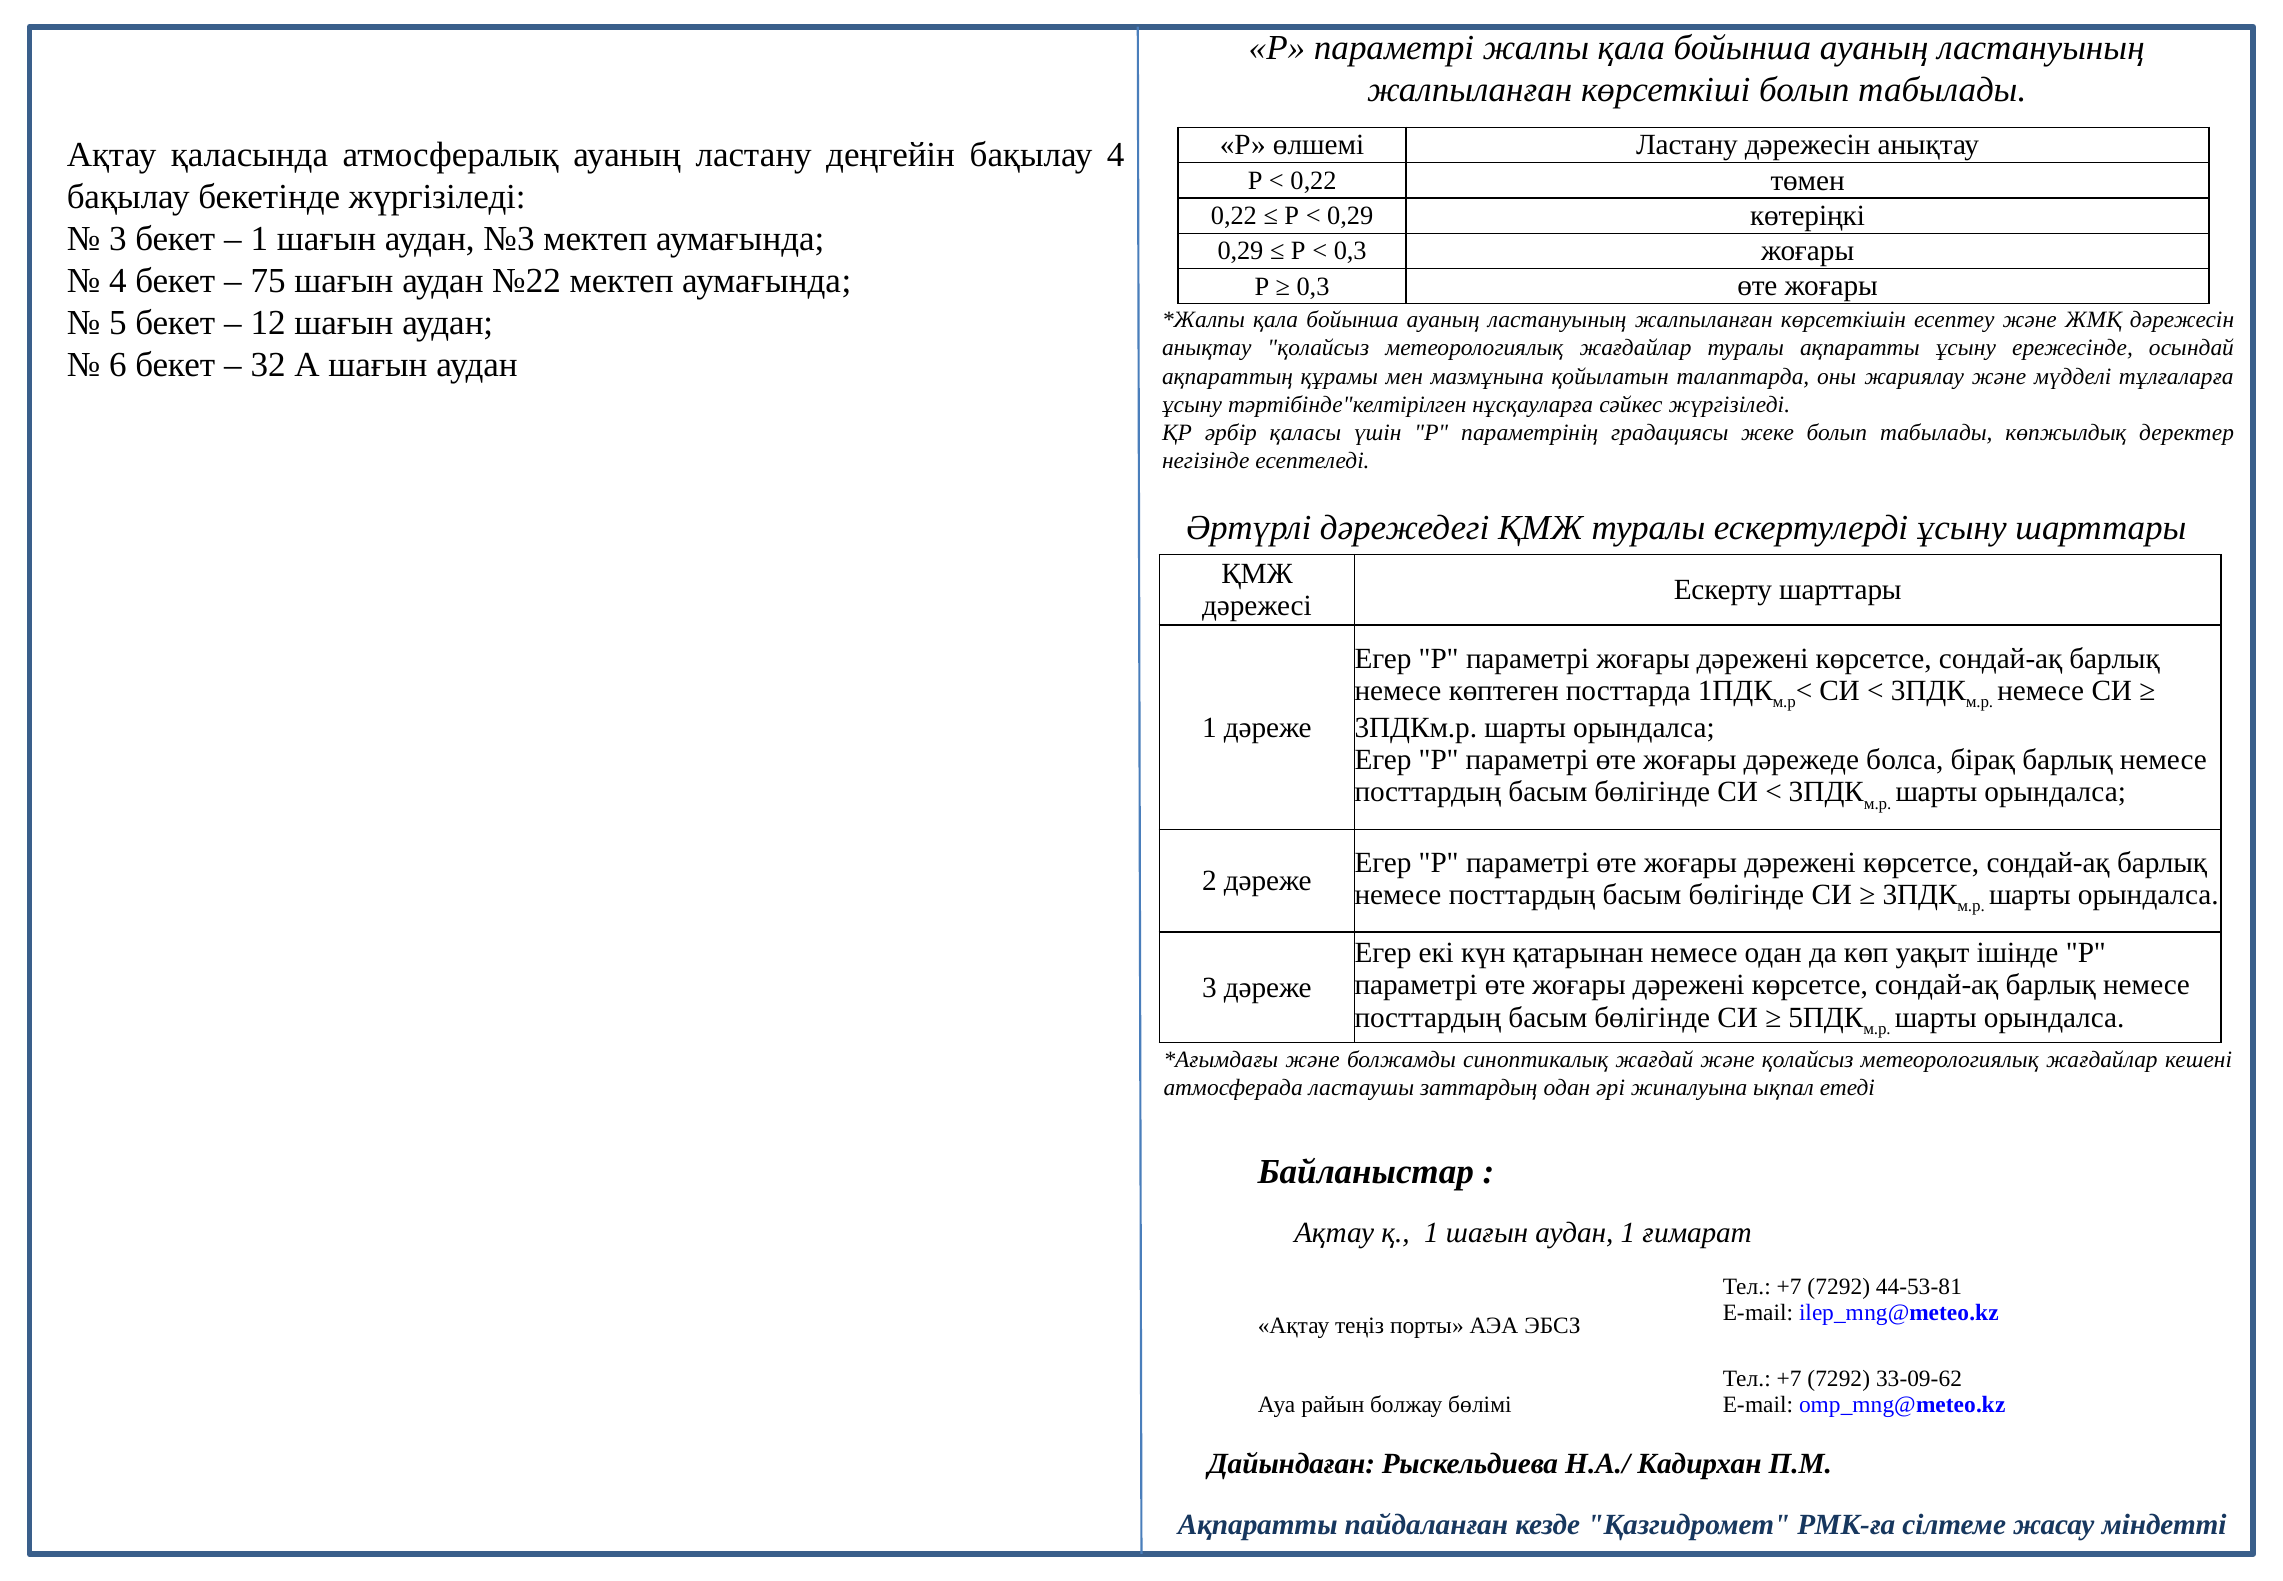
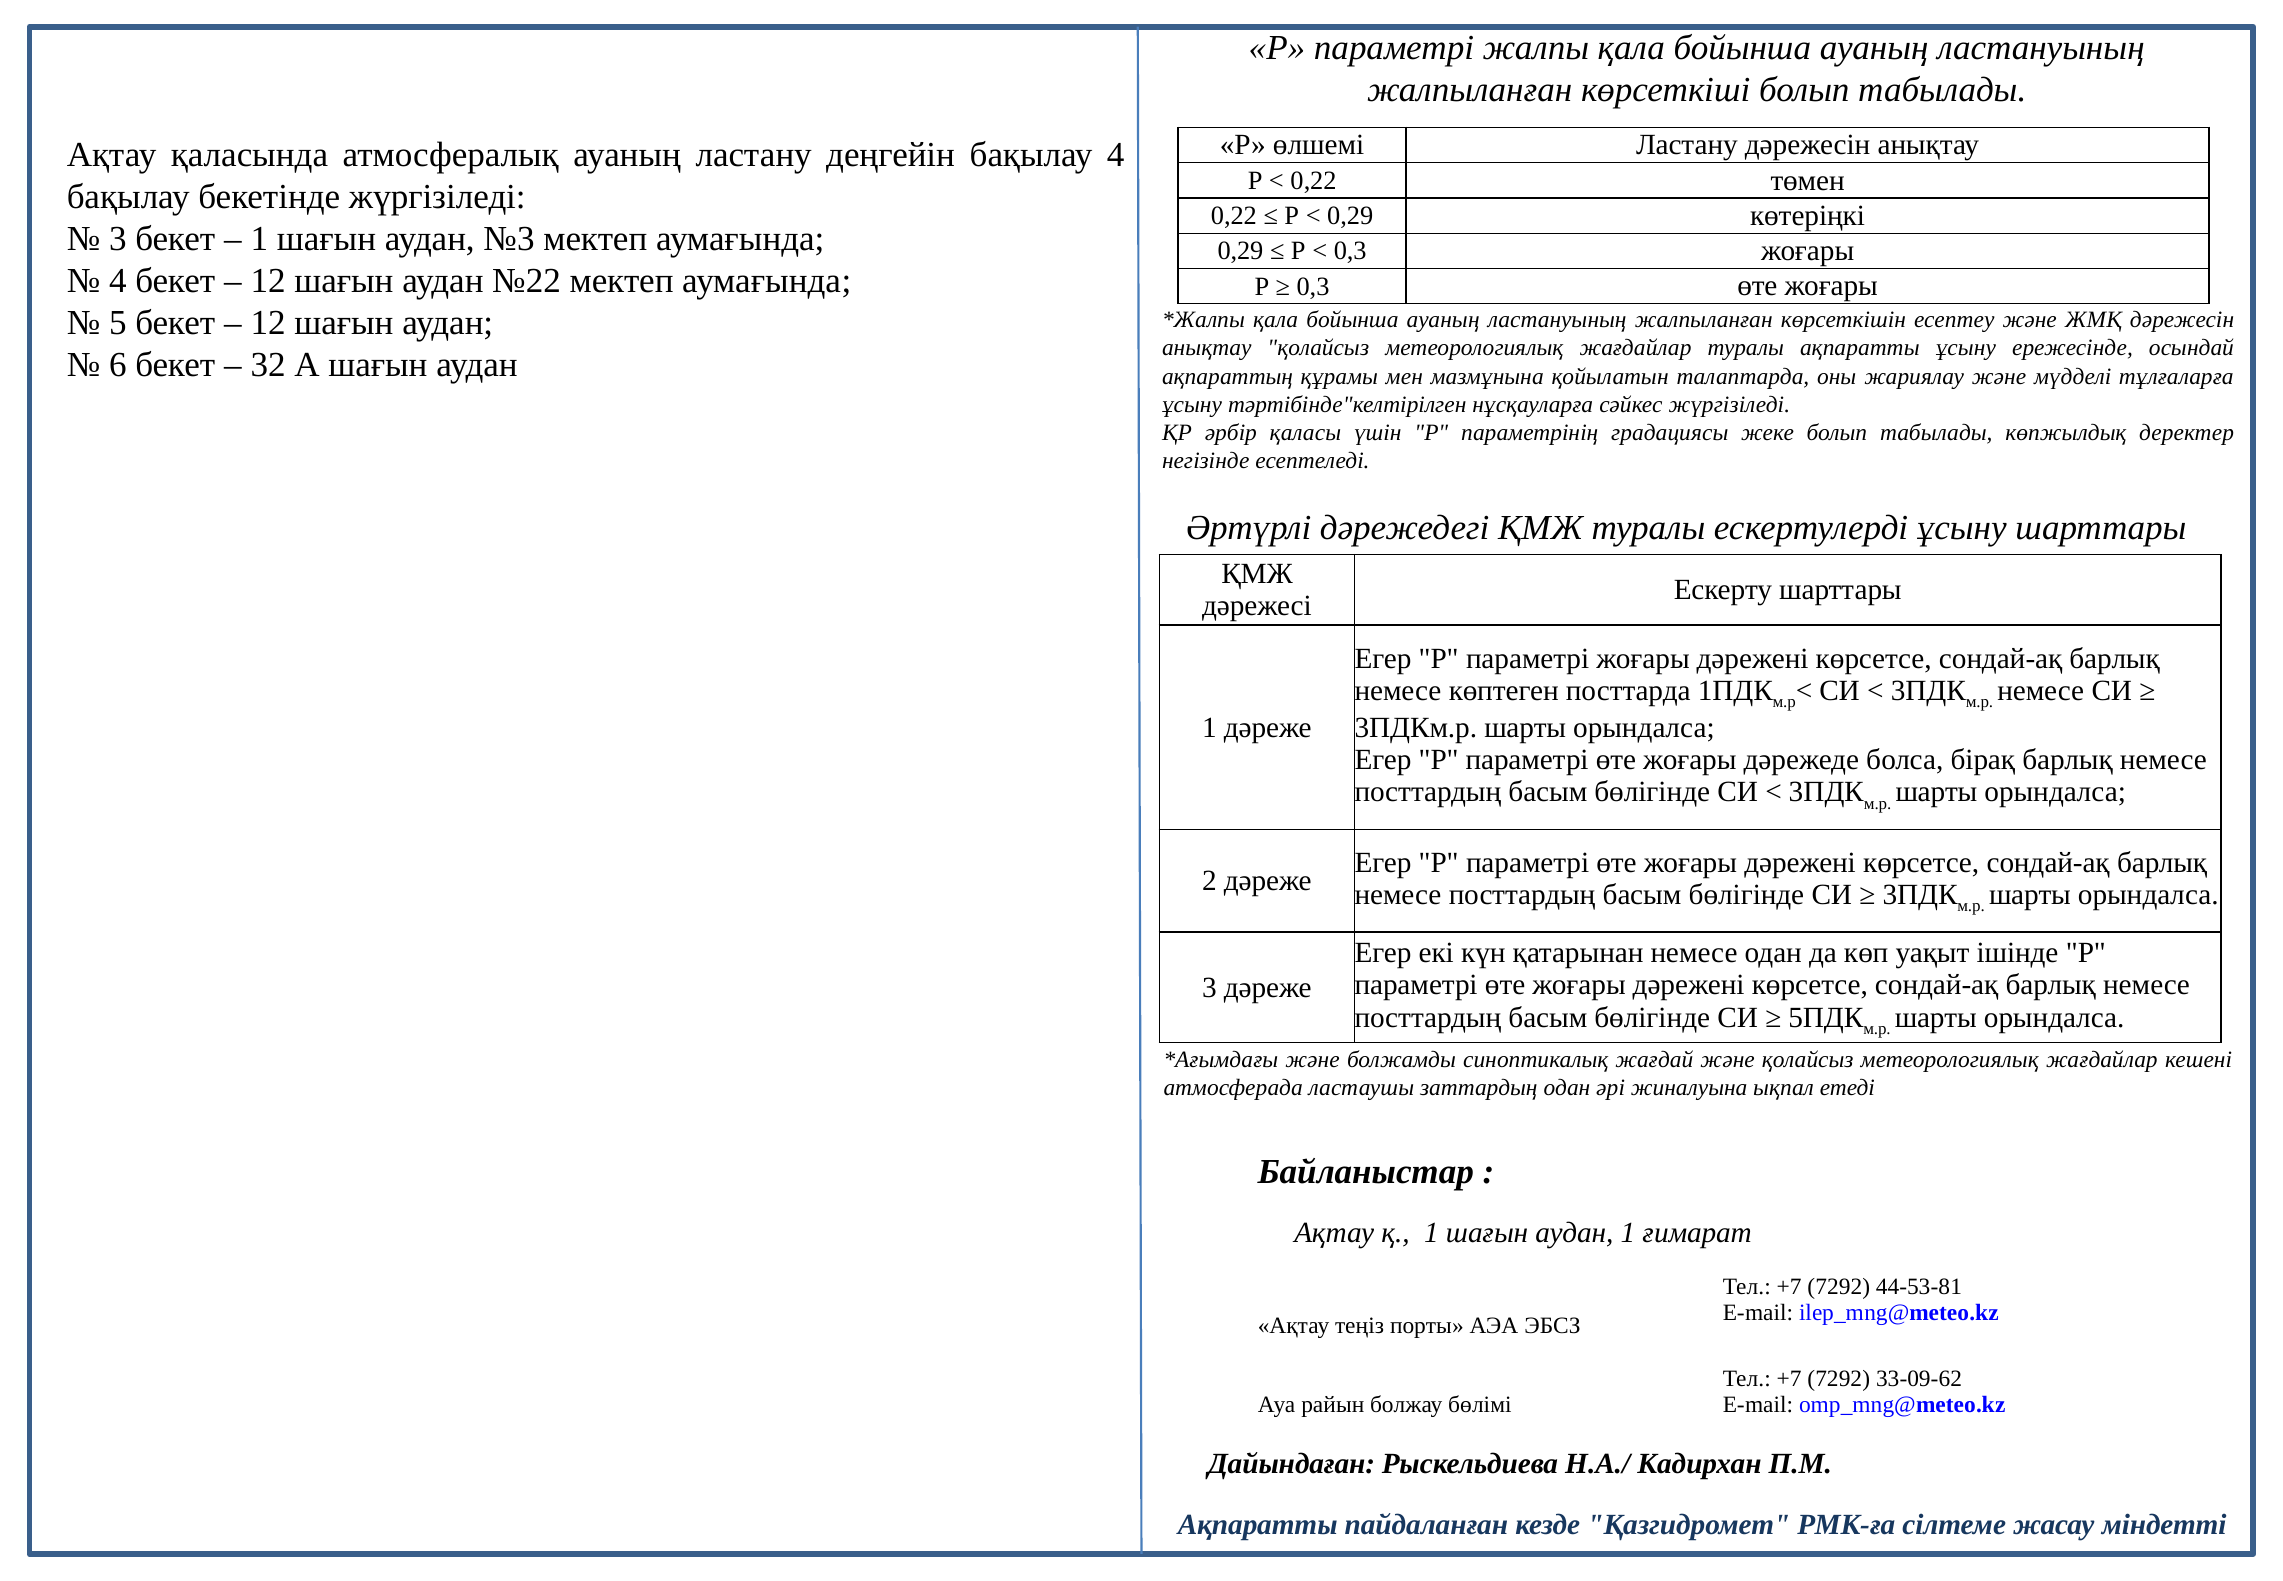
75: 75 -> 12 (268, 281)
